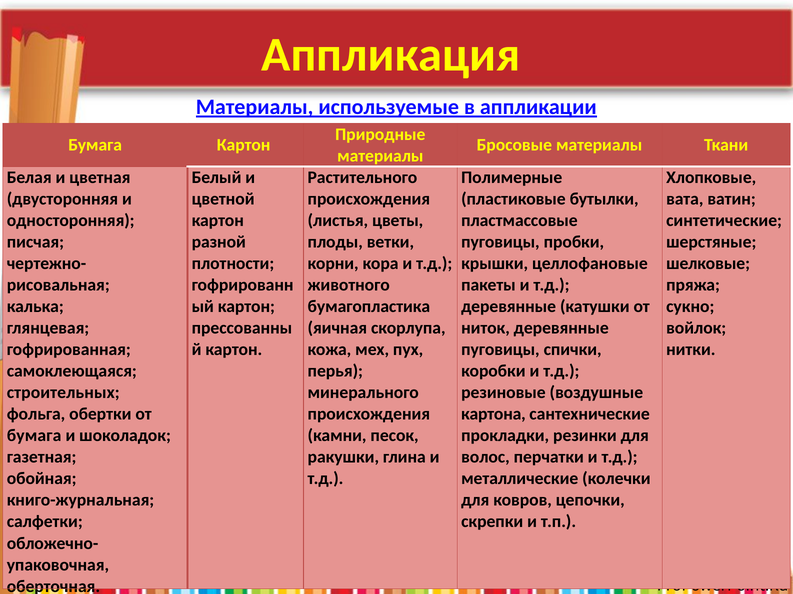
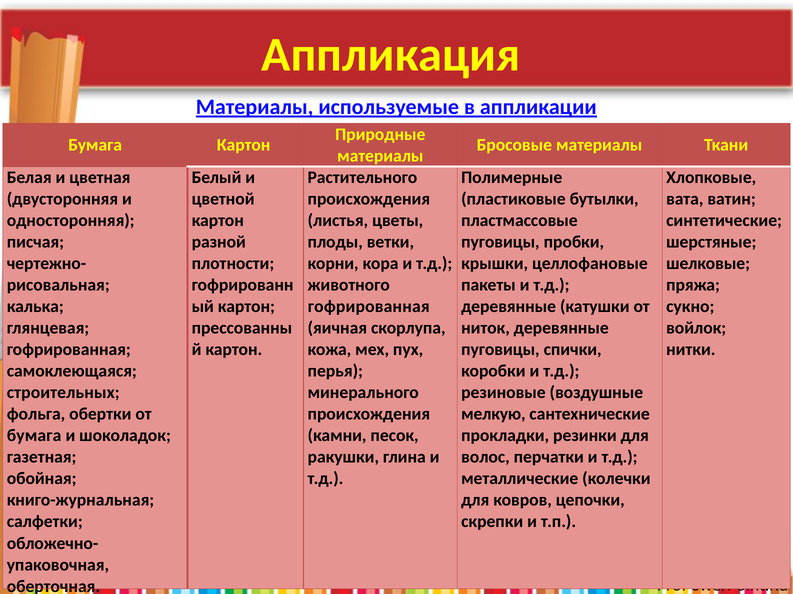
бумагопластика: бумагопластика -> гофрированная (369, 307)
картона: картона -> мелкую (493, 415)
